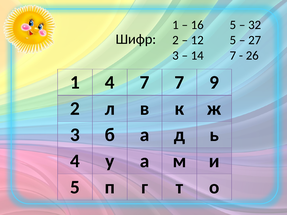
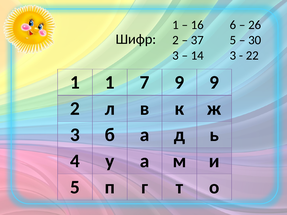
16 5: 5 -> 6 (233, 25)
32: 32 -> 26 (255, 25)
12: 12 -> 37 (197, 40)
27: 27 -> 30 (255, 40)
14 7: 7 -> 3 (233, 56)
26: 26 -> 22 (252, 56)
1 4: 4 -> 1 (110, 83)
7 7: 7 -> 9 (179, 83)
